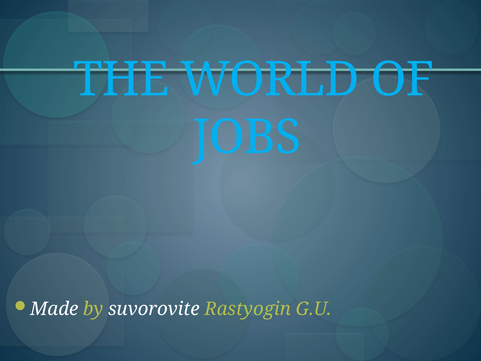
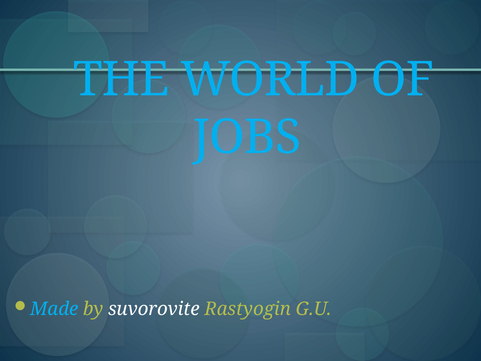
Made colour: white -> light blue (54, 309)
